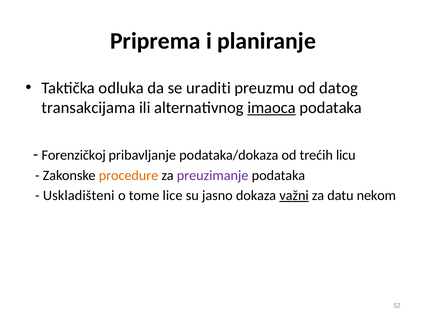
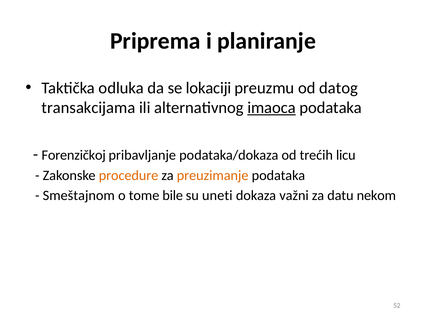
uraditi: uraditi -> lokaciji (209, 88)
preuzimanje colour: purple -> orange (213, 175)
Uskladišteni: Uskladišteni -> Smeštajnom (79, 195)
lice: lice -> bile (173, 195)
jasno: jasno -> uneti (217, 195)
važni underline: present -> none (294, 195)
